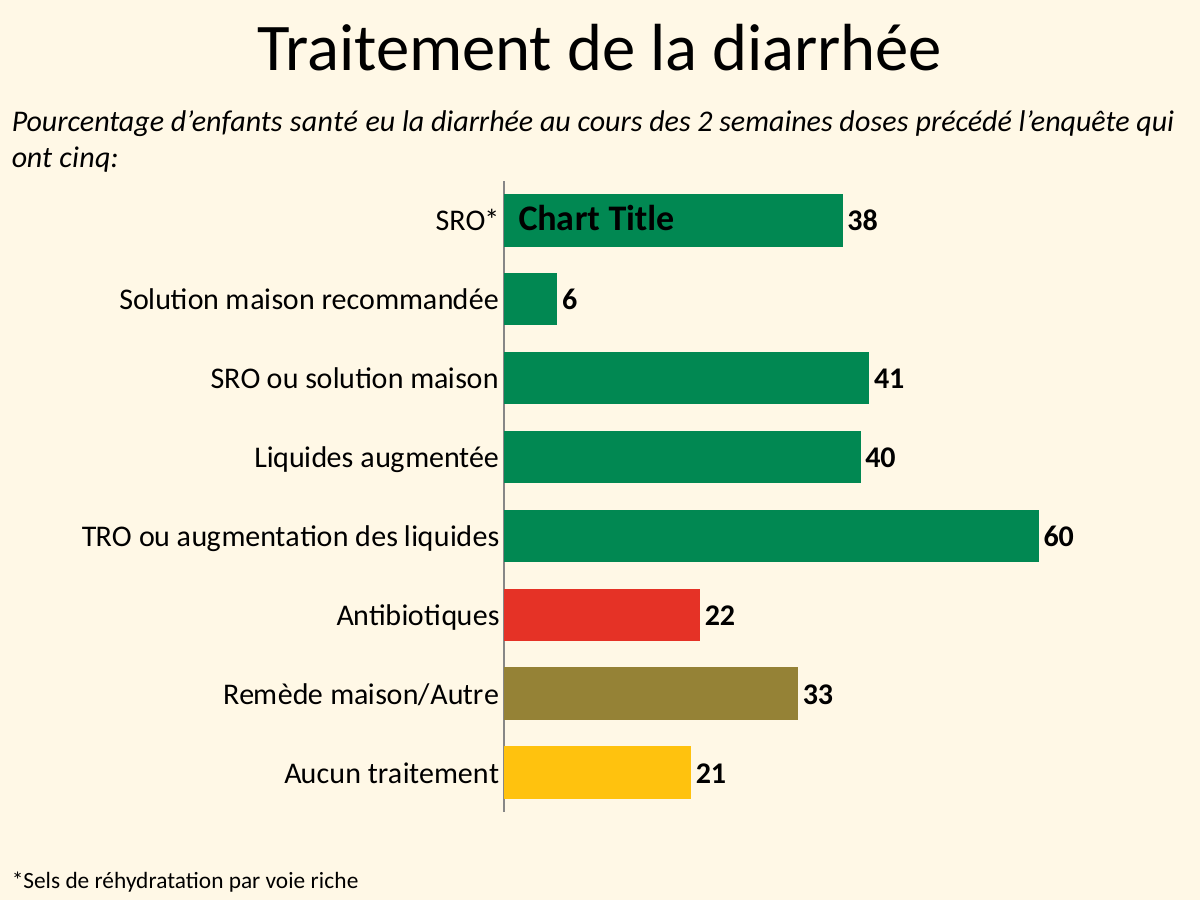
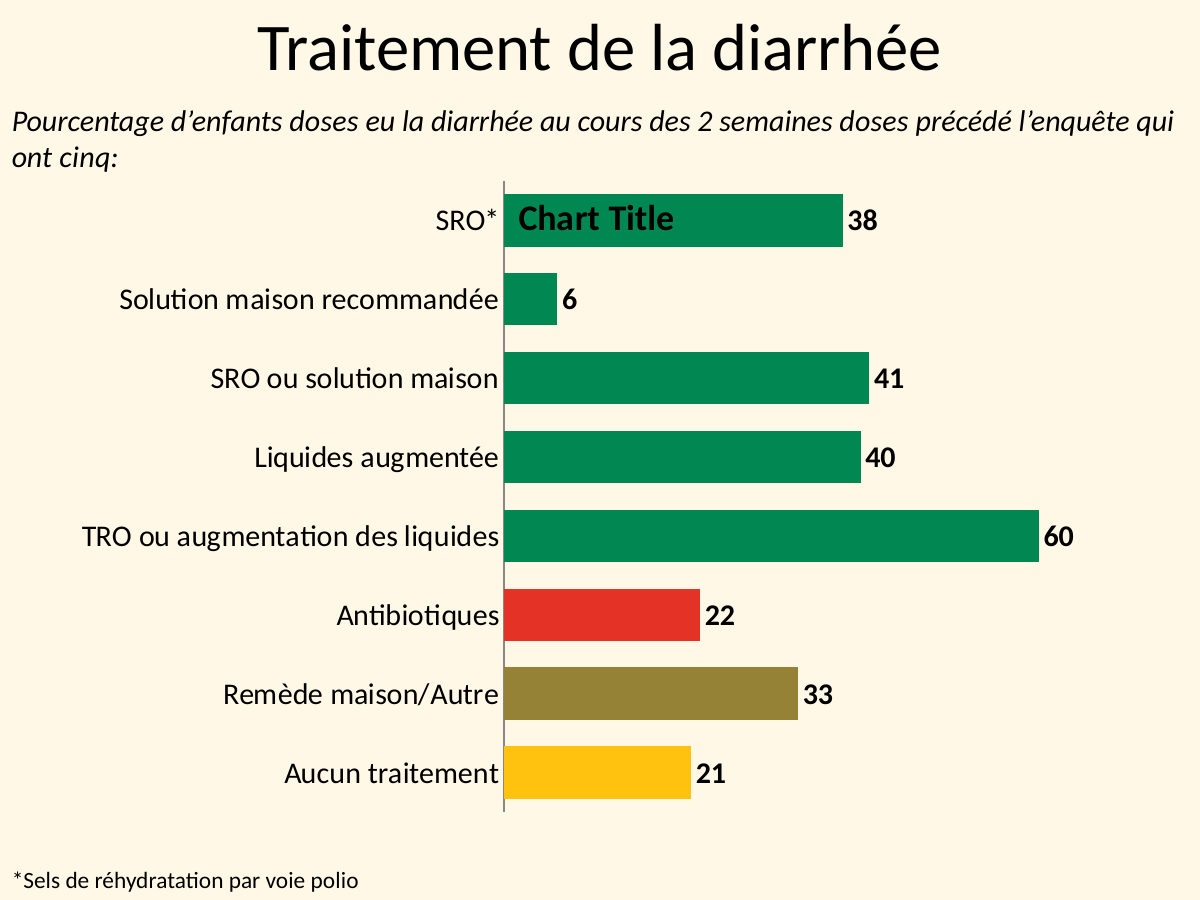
d’enfants santé: santé -> doses (324, 122)
riche: riche -> polio (335, 881)
